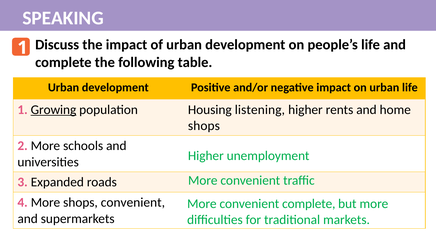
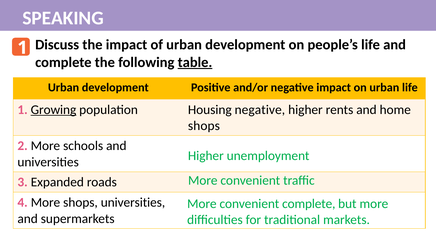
table underline: none -> present (195, 62)
Housing listening: listening -> negative (260, 110)
shops convenient: convenient -> universities (133, 203)
